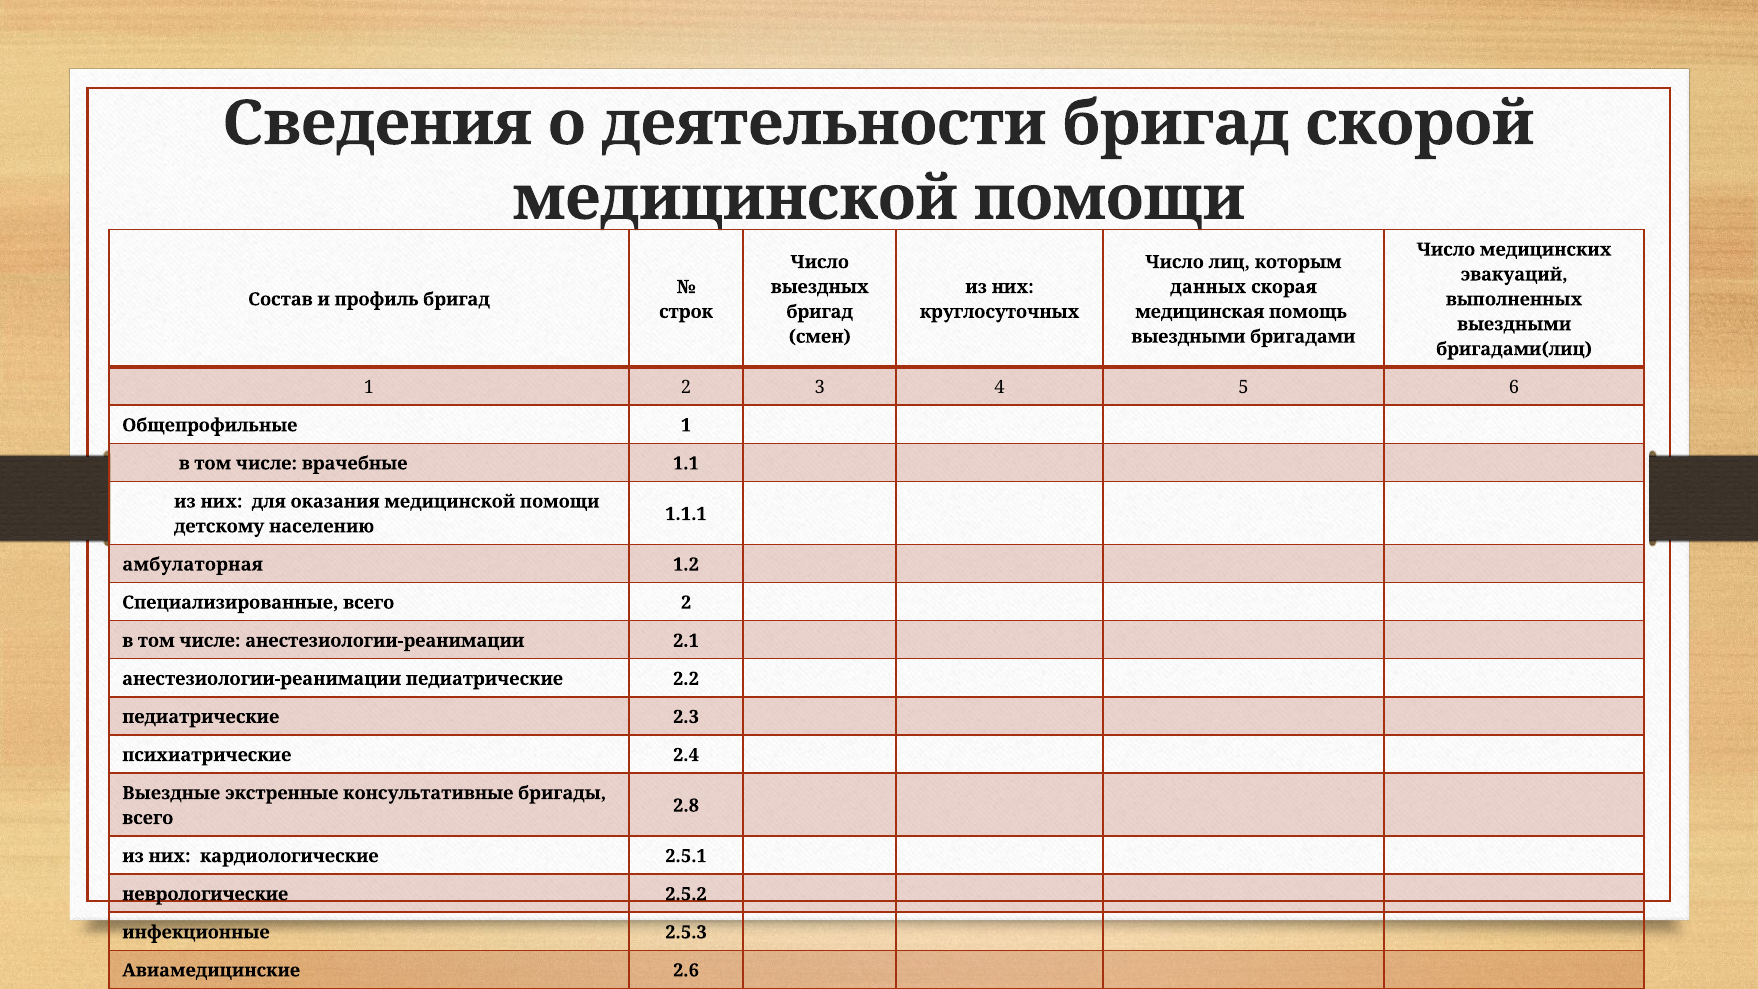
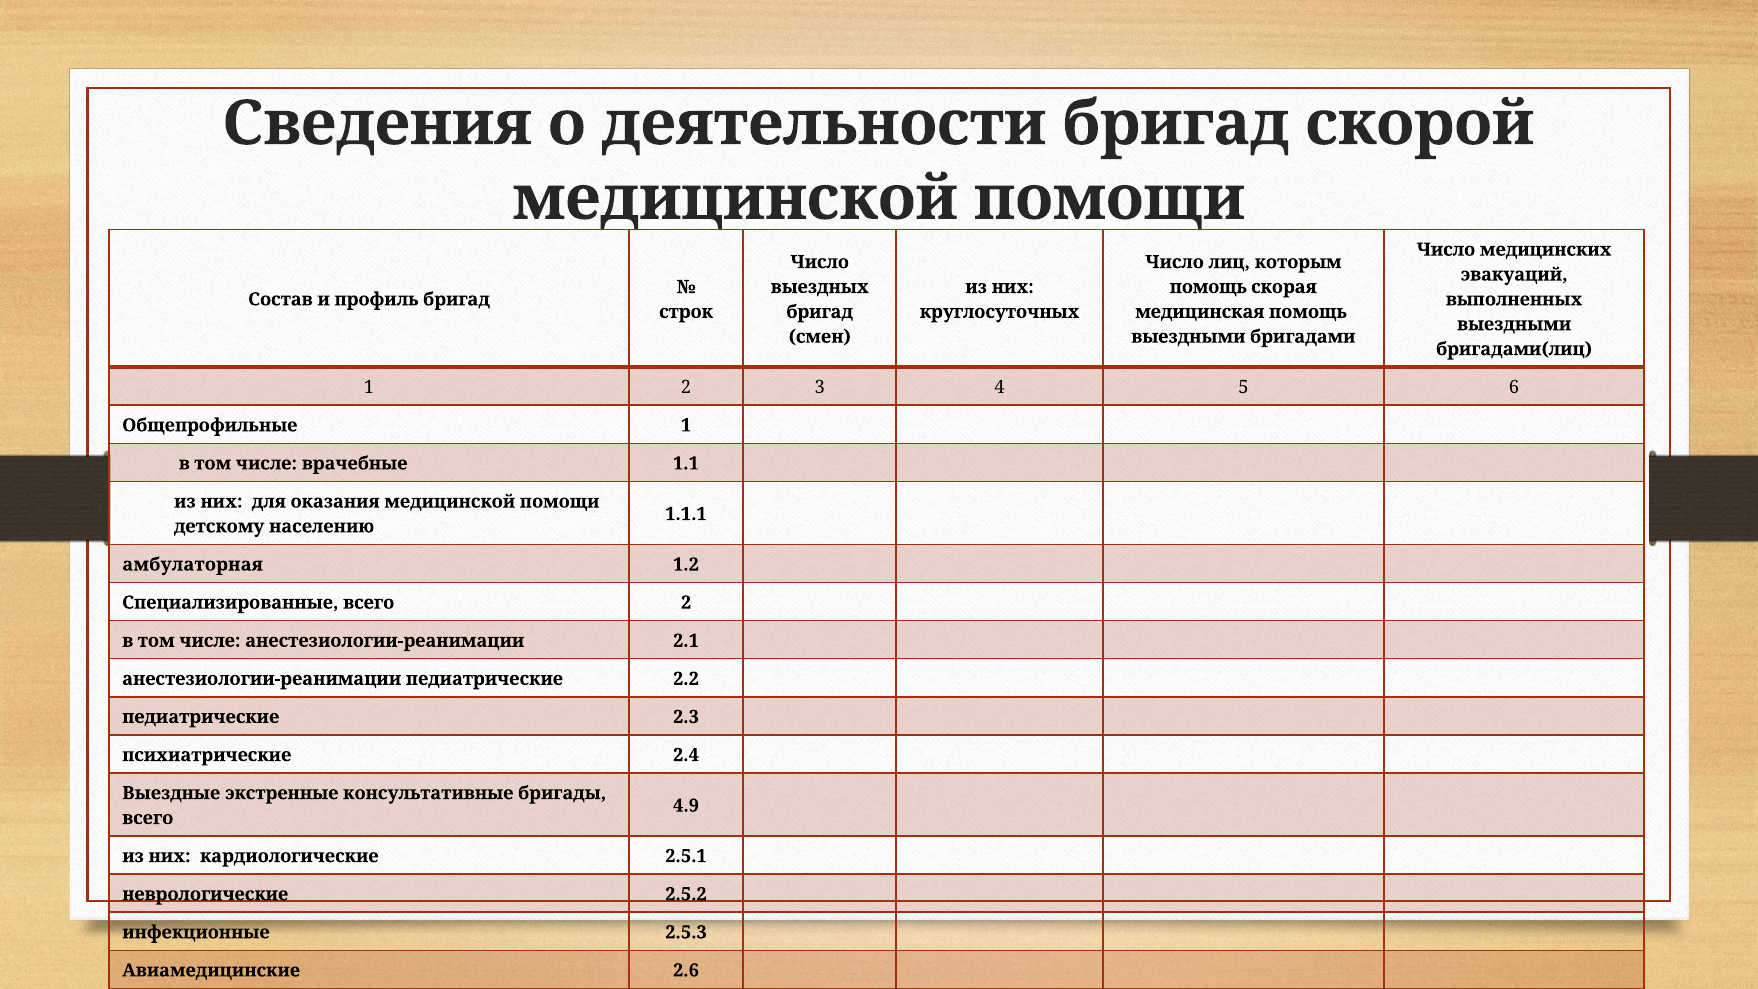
данных: данных -> помощь (1208, 287)
2.8: 2.8 -> 4.9 (686, 805)
